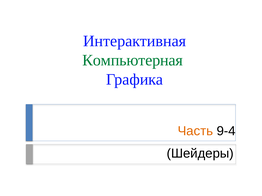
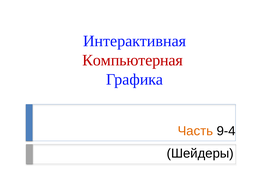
Компьютерная colour: green -> red (133, 60)
